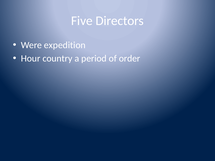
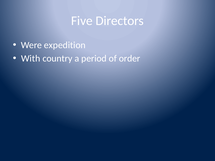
Hour: Hour -> With (31, 58)
